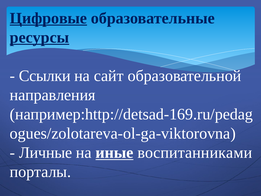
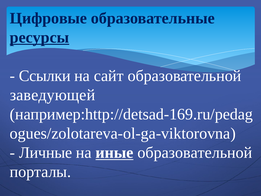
Цифровые underline: present -> none (48, 18)
направления: направления -> заведующей (53, 95)
иные воспитанниками: воспитанниками -> образовательной (195, 152)
